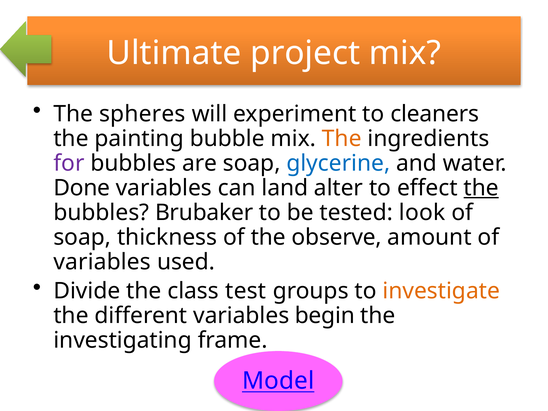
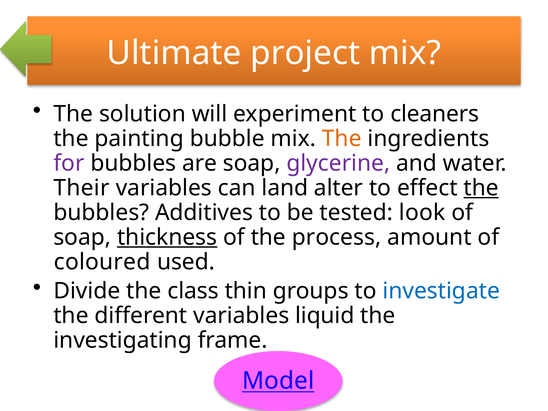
spheres: spheres -> solution (142, 114)
glycerine colour: blue -> purple (338, 163)
Done: Done -> Their (81, 188)
Brubaker: Brubaker -> Additives (204, 213)
thickness underline: none -> present (167, 237)
observe: observe -> process (337, 237)
variables: variables -> coloured (102, 262)
test: test -> thin (246, 291)
investigate colour: orange -> blue (441, 291)
begin: begin -> liquid (325, 316)
